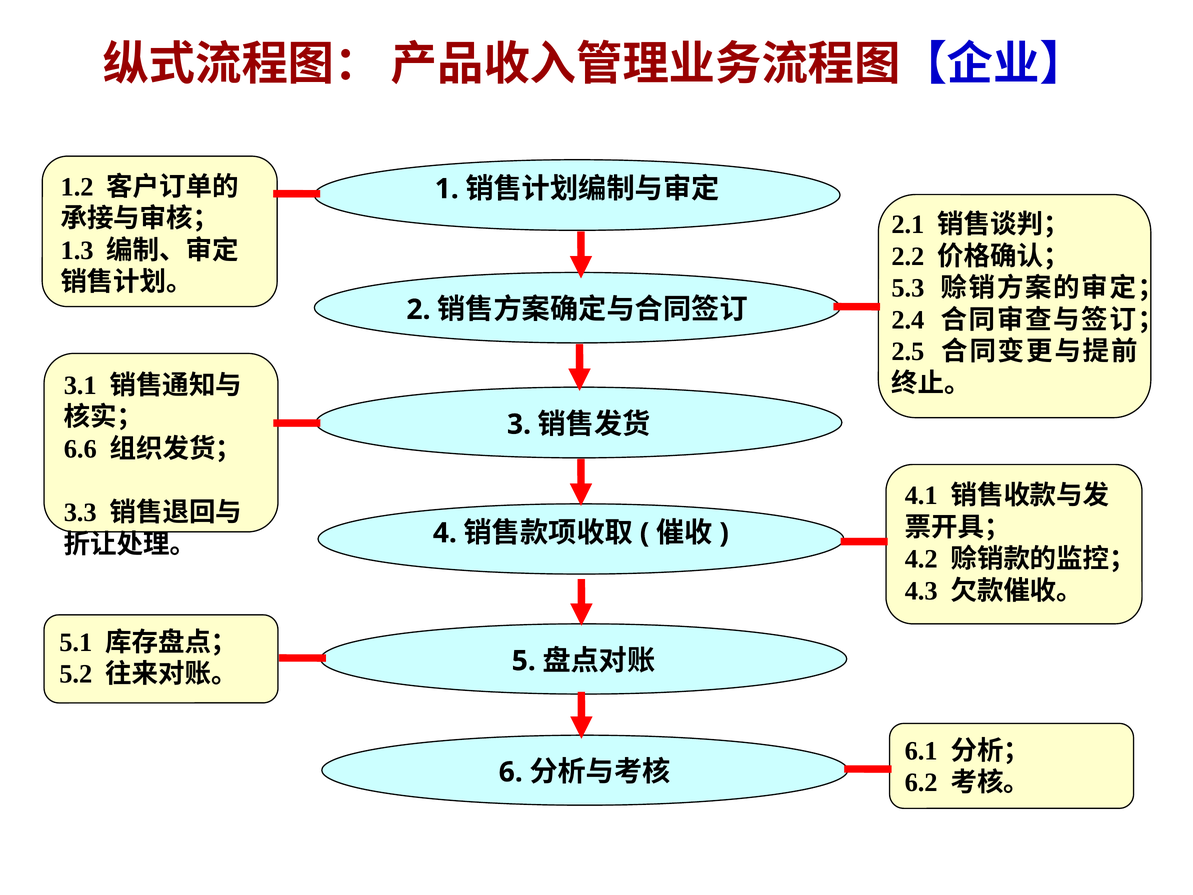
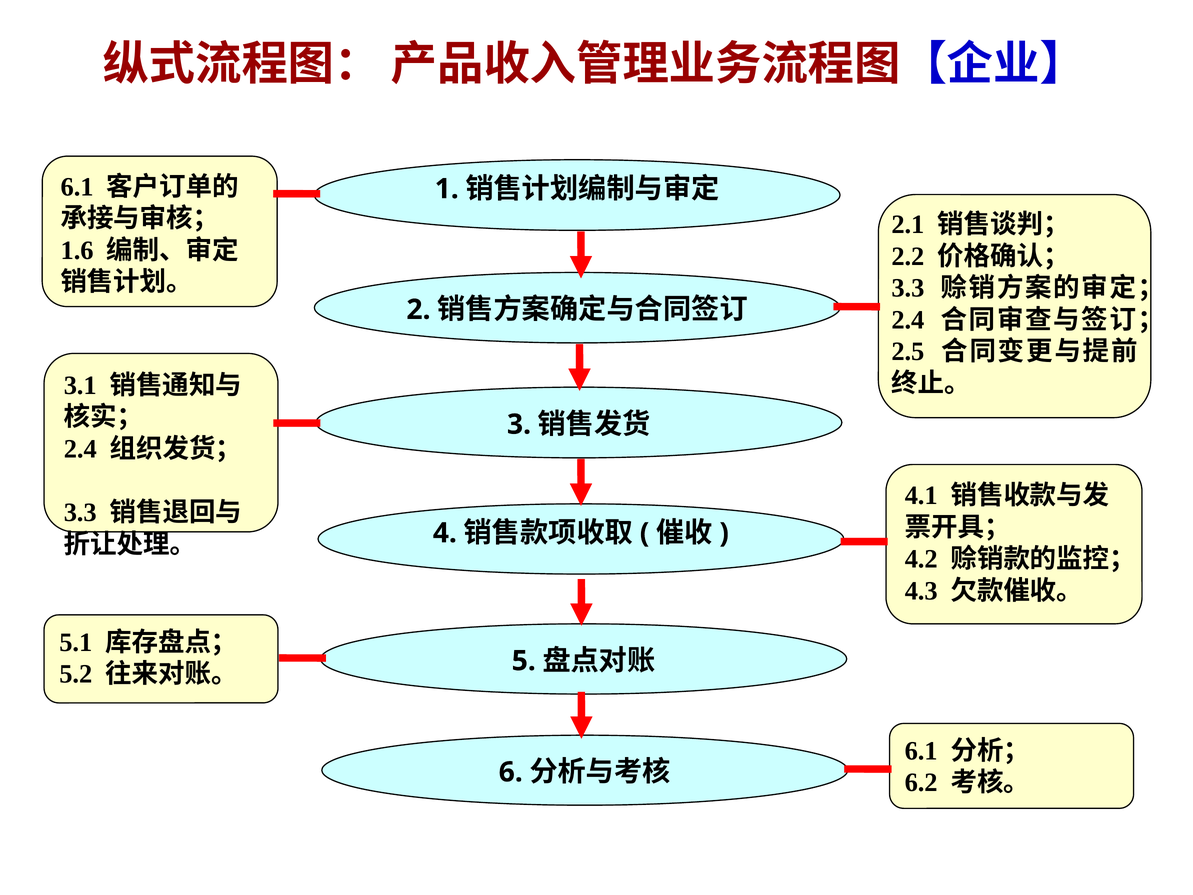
1.2: 1.2 -> 6.1 (77, 187)
1.3: 1.3 -> 1.6 (77, 250)
5.3: 5.3 -> 3.3 (908, 288)
6.6: 6.6 -> 2.4 (80, 449)
